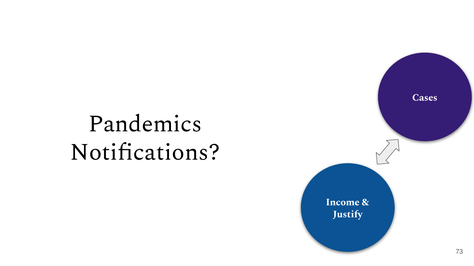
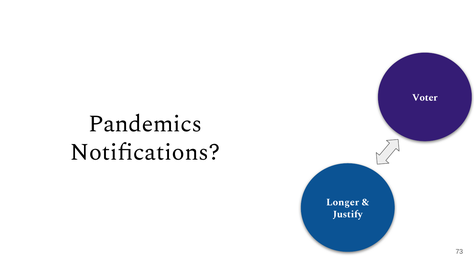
Cases: Cases -> Voter (425, 98)
Income: Income -> Longer (343, 203)
